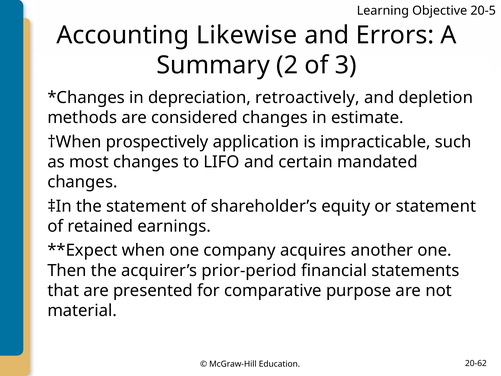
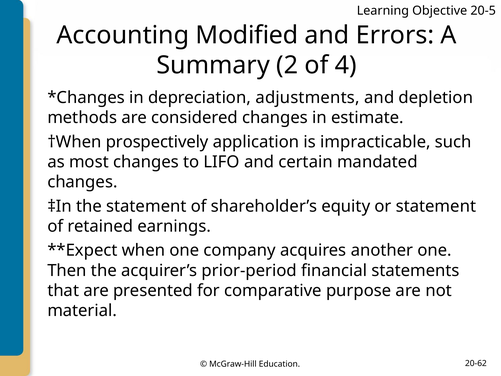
Likewise: Likewise -> Modified (247, 35)
3: 3 -> 4 (346, 65)
retroactively: retroactively -> adjustments (307, 97)
